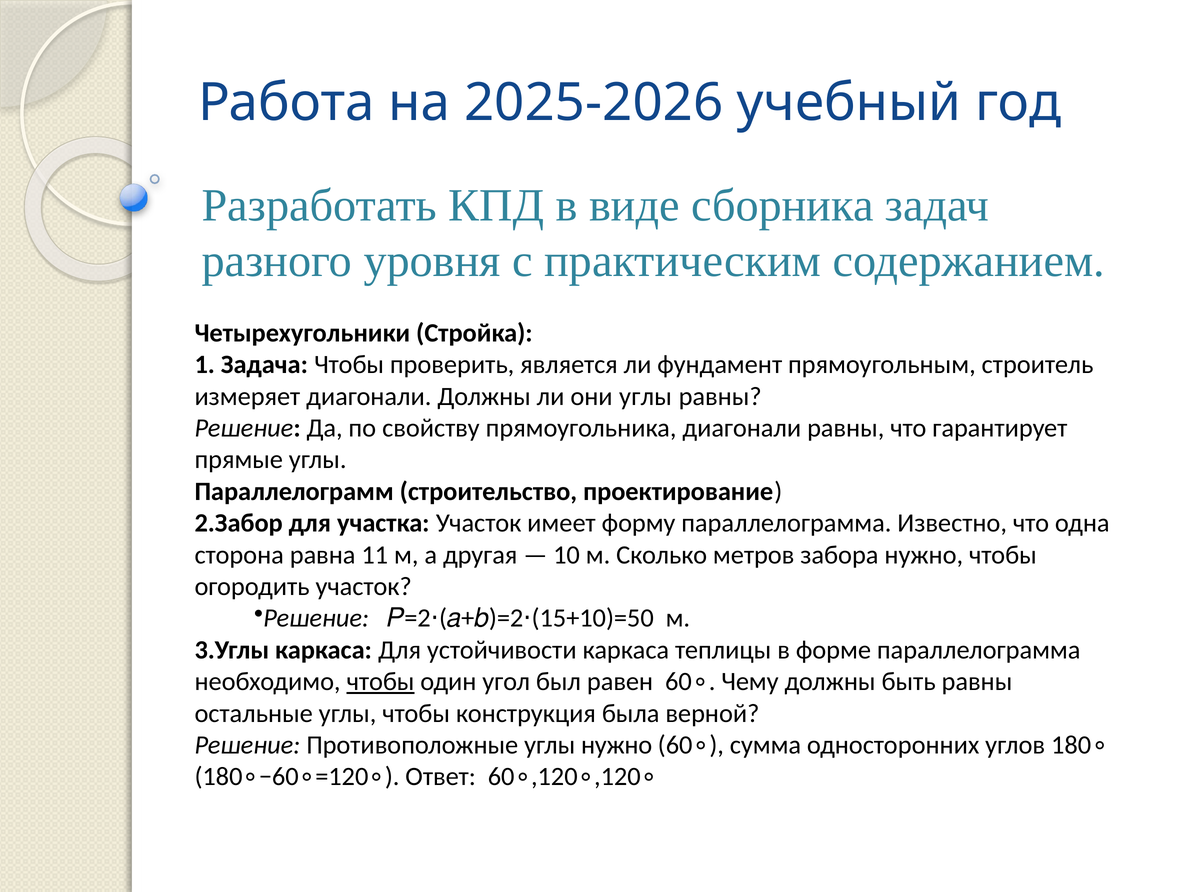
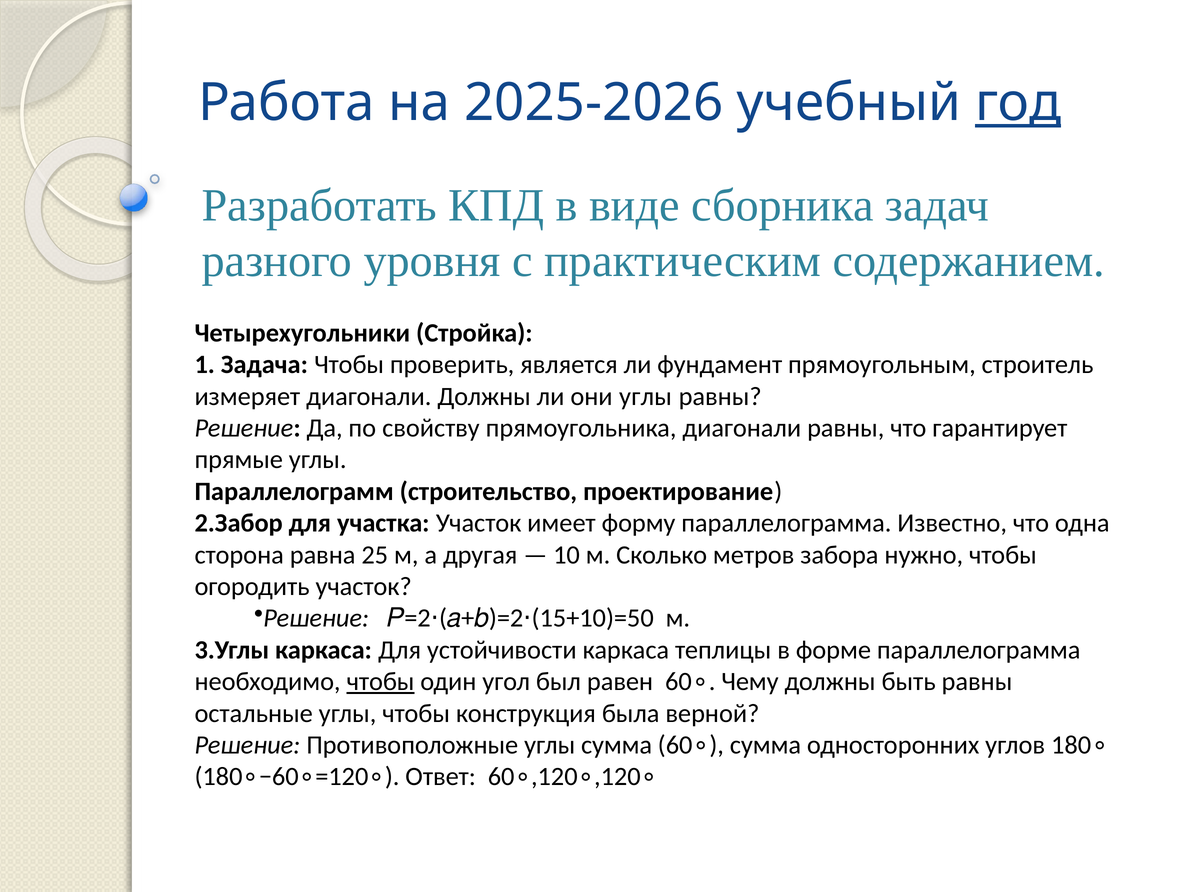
год underline: none -> present (1018, 103)
11: 11 -> 25 (375, 555)
углы нужно: нужно -> сумма (617, 745)
